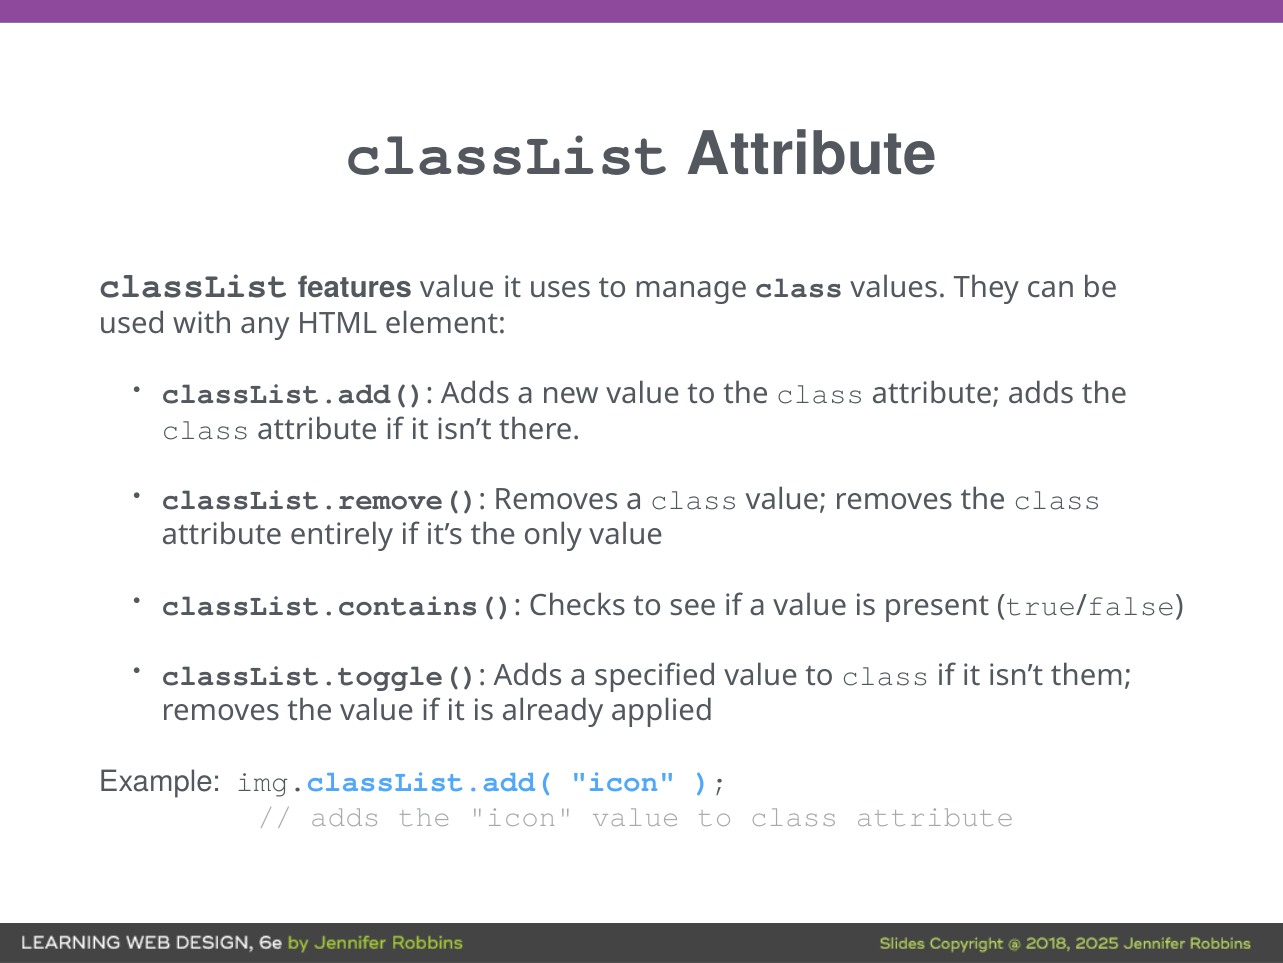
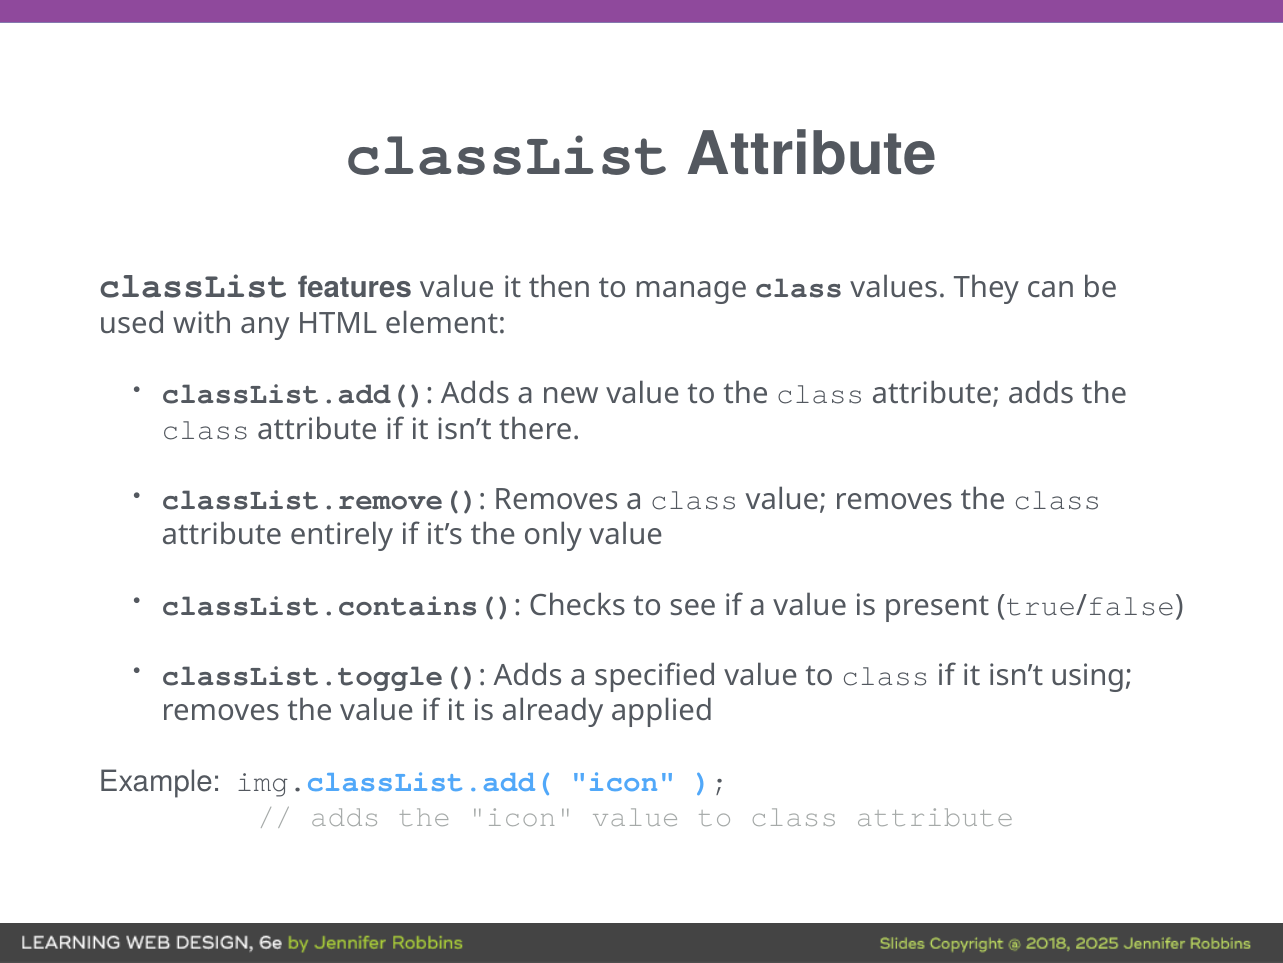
uses: uses -> then (560, 287)
them: them -> using (1092, 675)
